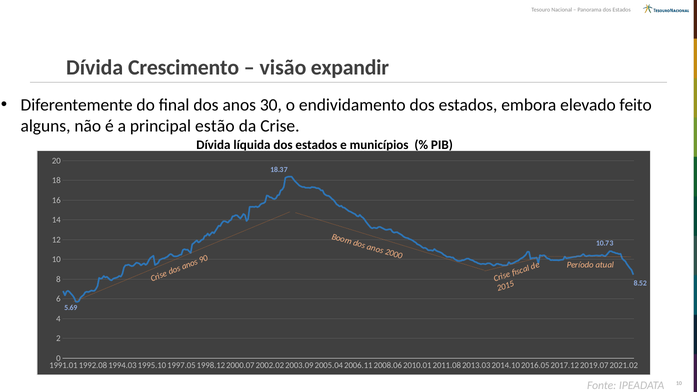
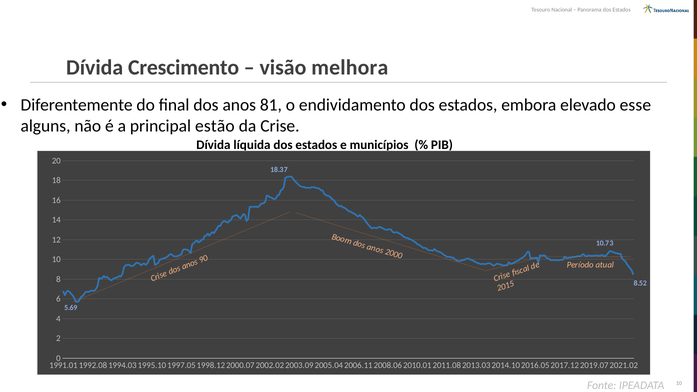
expandir: expandir -> melhora (350, 68)
30: 30 -> 81 (271, 105)
feito: feito -> esse (635, 105)
